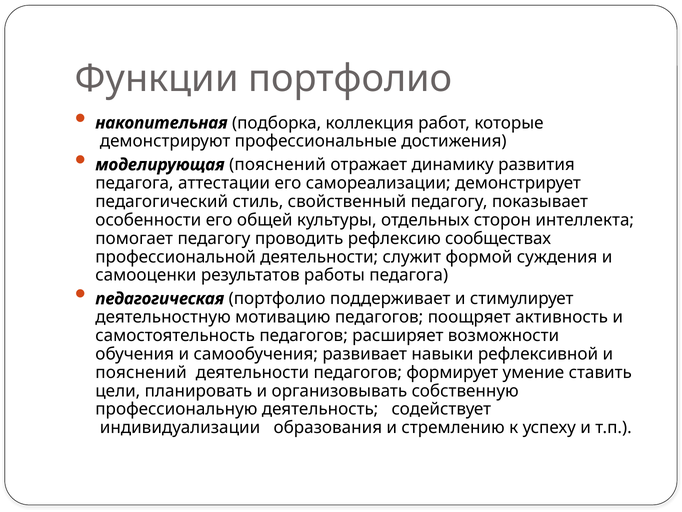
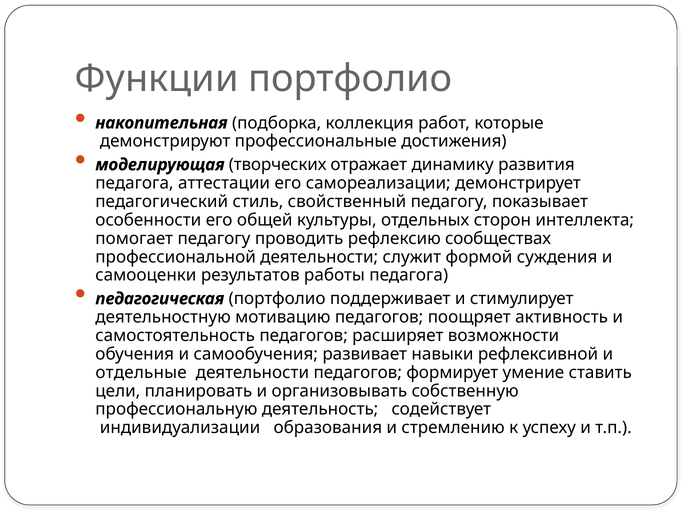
моделирующая пояснений: пояснений -> творческих (278, 165)
пояснений: пояснений -> отдельные (141, 372)
